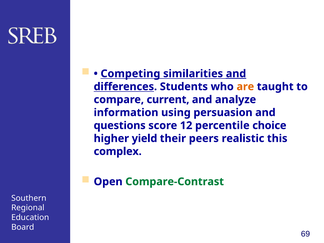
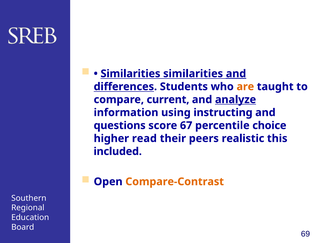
Competing: Competing -> Similarities (130, 74)
analyze underline: none -> present (236, 100)
persuasion: persuasion -> instructing (223, 113)
12: 12 -> 67 (186, 125)
yield: yield -> read (144, 138)
complex: complex -> included (118, 151)
Compare-Contrast colour: green -> orange (175, 182)
